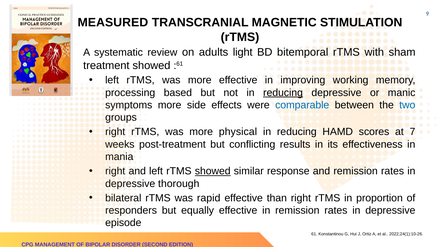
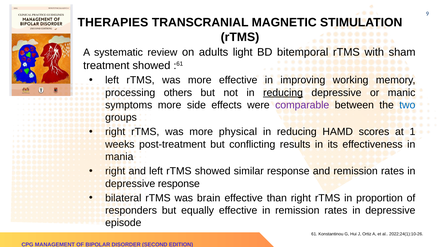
MEASURED: MEASURED -> THERAPIES (113, 22)
based: based -> others (178, 93)
comparable colour: blue -> purple (302, 105)
7: 7 -> 1 (413, 132)
showed underline: present -> none (213, 171)
thorough: thorough -> response (179, 184)
rapid: rapid -> brain (209, 198)
